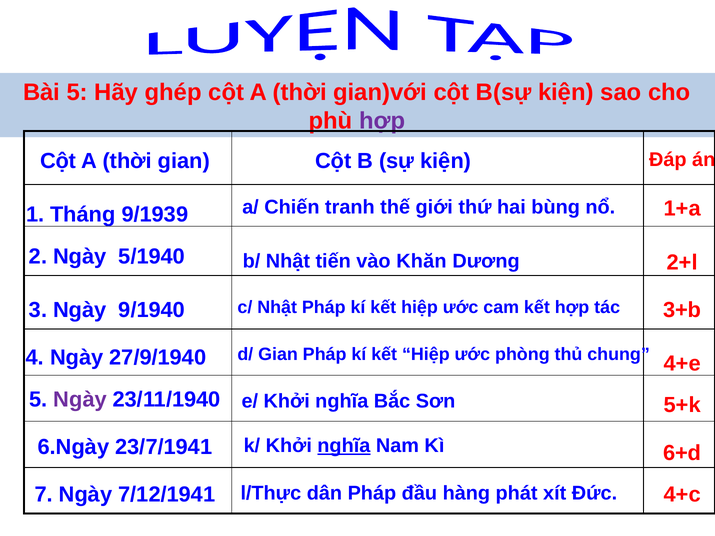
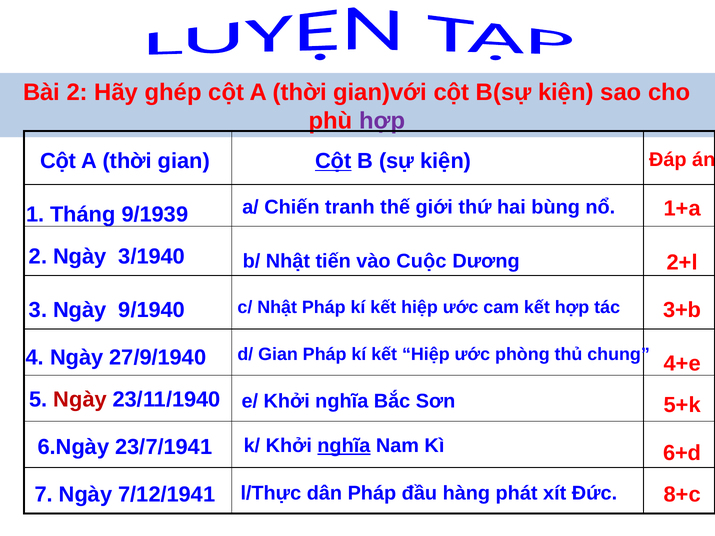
Bài 5: 5 -> 2 (77, 93)
Cột underline: none -> present (333, 161)
5/1940: 5/1940 -> 3/1940 (152, 256)
Khăn: Khăn -> Cuộc (421, 261)
Ngày colour: purple -> red (80, 399)
4+c: 4+c -> 8+c (682, 495)
